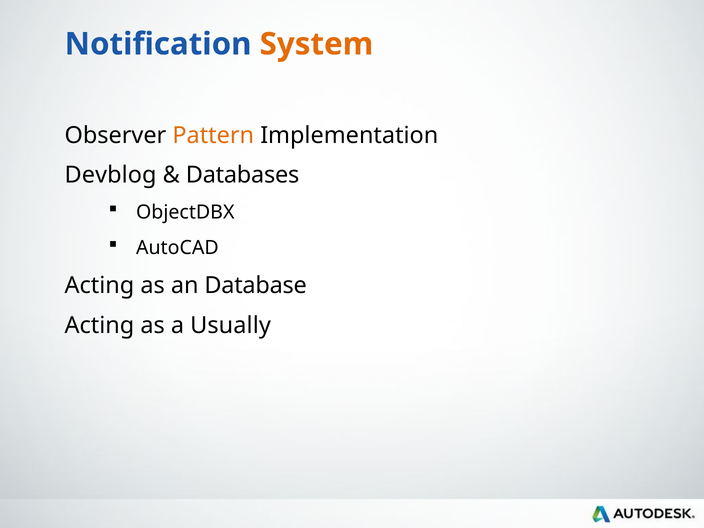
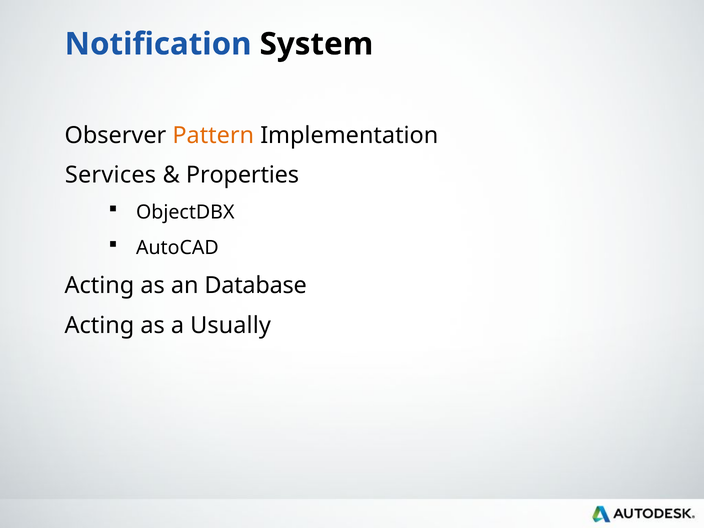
System colour: orange -> black (316, 44)
Devblog: Devblog -> Services (111, 175)
Databases: Databases -> Properties (243, 175)
